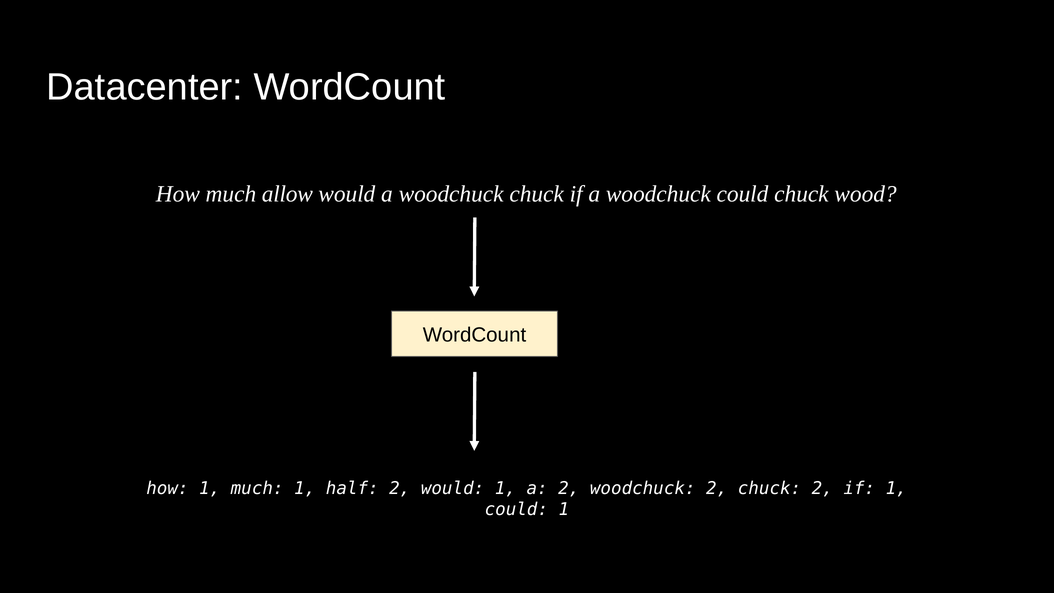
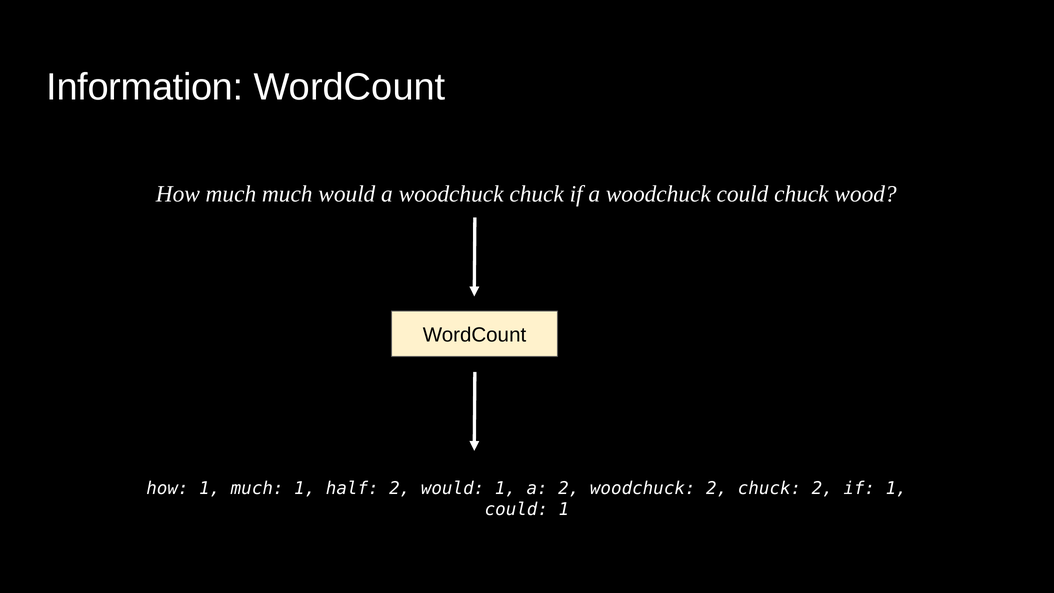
Datacenter: Datacenter -> Information (145, 87)
much allow: allow -> much (287, 194)
